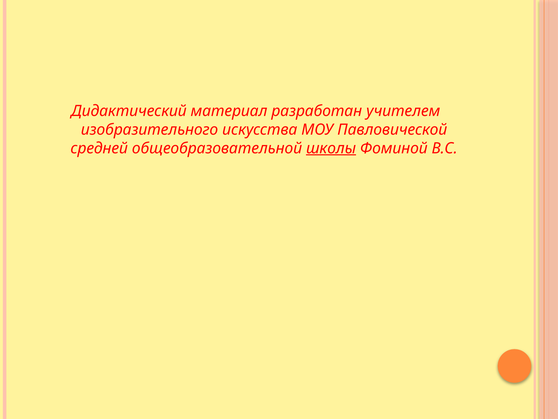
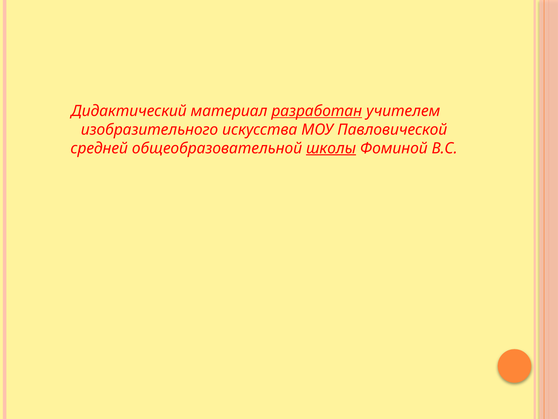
разработан underline: none -> present (317, 111)
